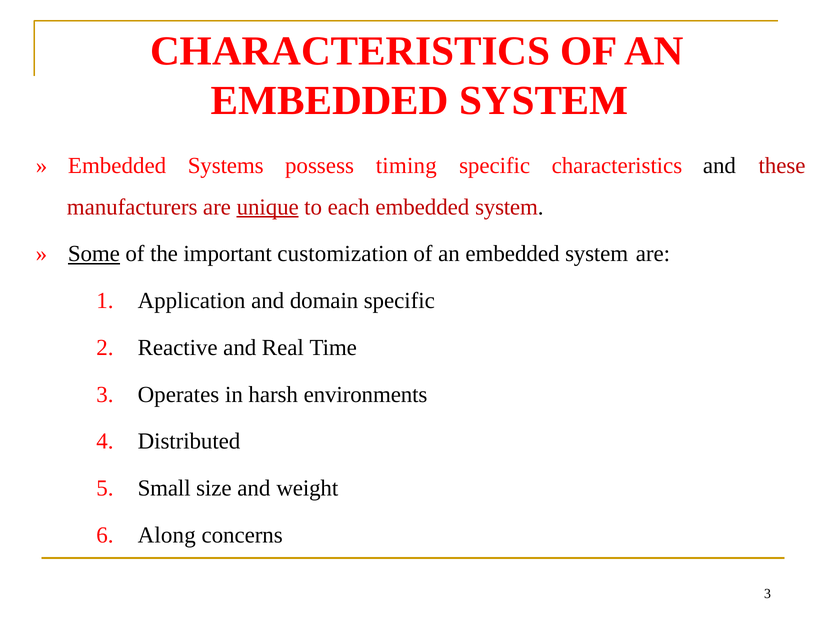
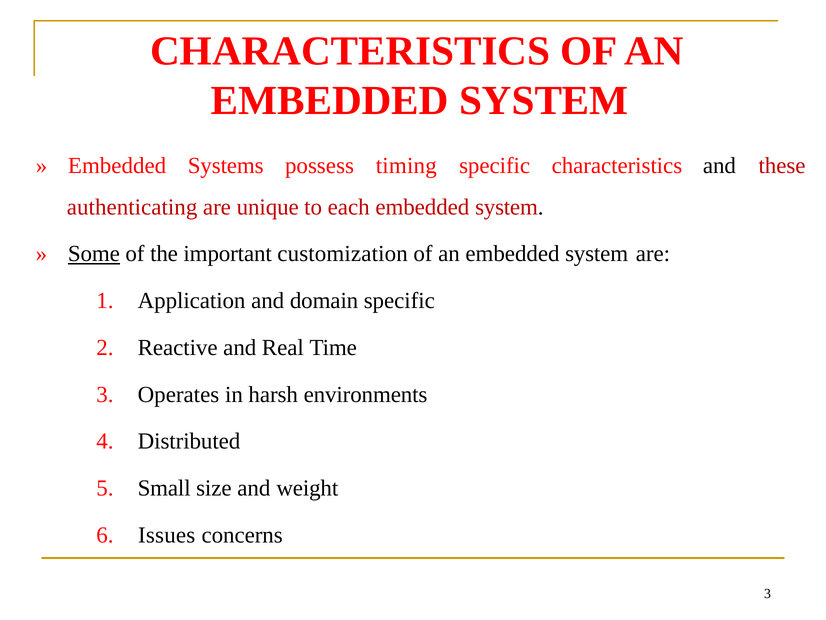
manufacturers: manufacturers -> authenticating (132, 207)
unique underline: present -> none (268, 207)
Along: Along -> Issues (167, 535)
